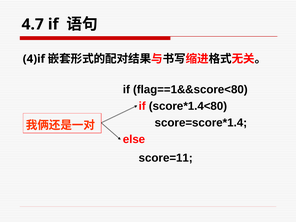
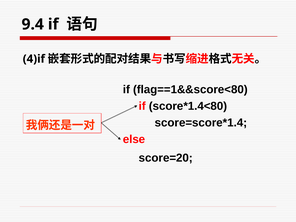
4.7: 4.7 -> 9.4 (33, 24)
score=11: score=11 -> score=20 (166, 158)
